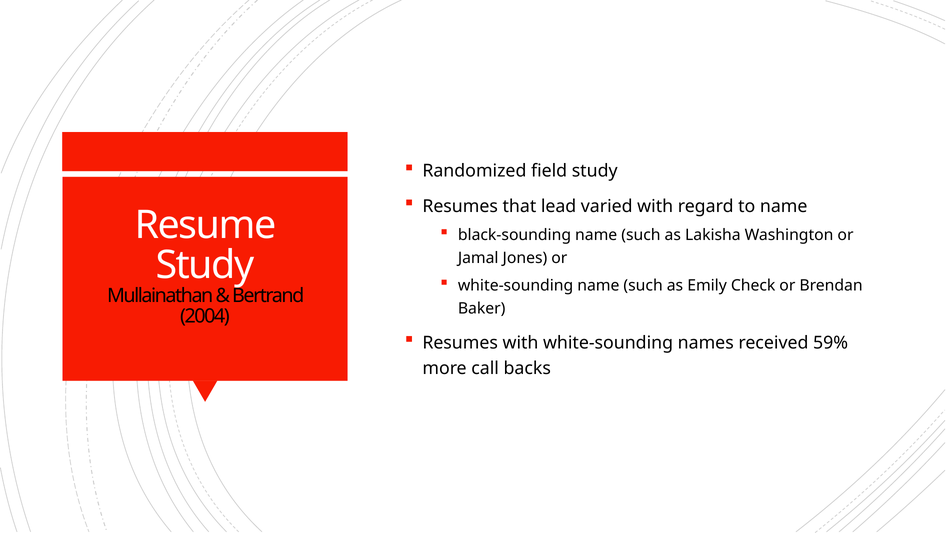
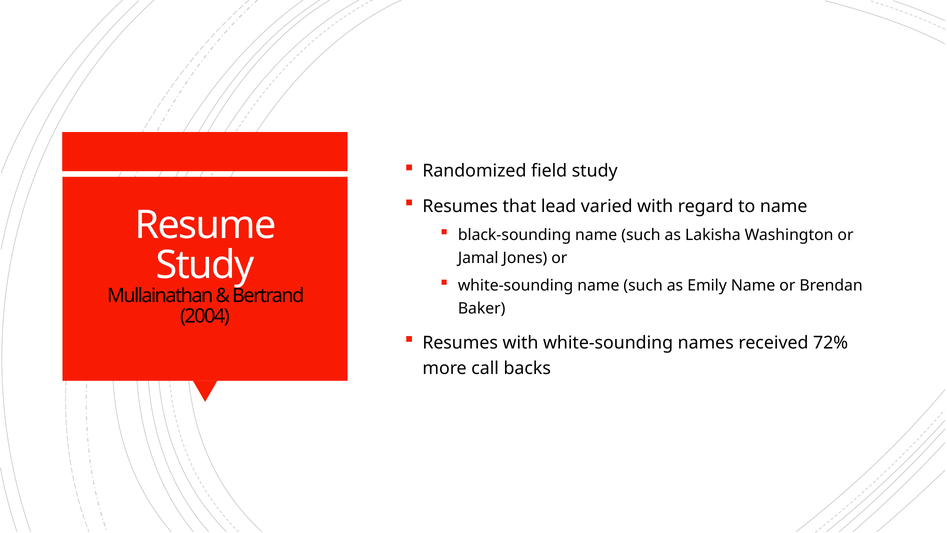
Emily Check: Check -> Name (753, 285)
59%: 59% -> 72% (831, 343)
